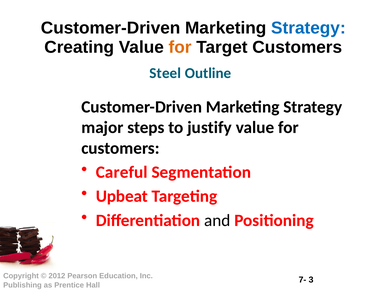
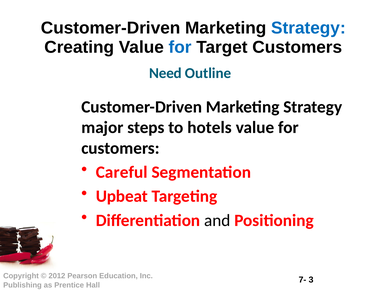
for colour: orange -> blue (180, 47)
Steel: Steel -> Need (165, 73)
justify: justify -> hotels (210, 128)
